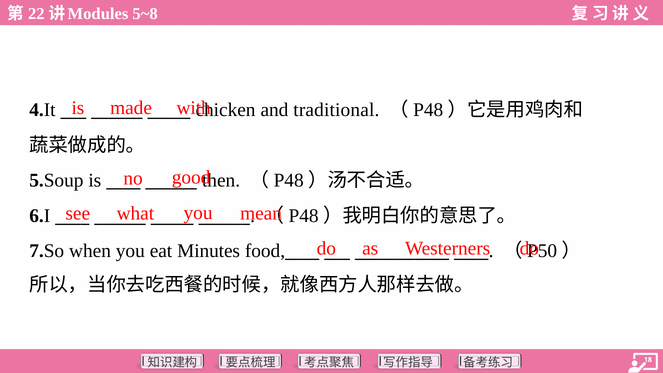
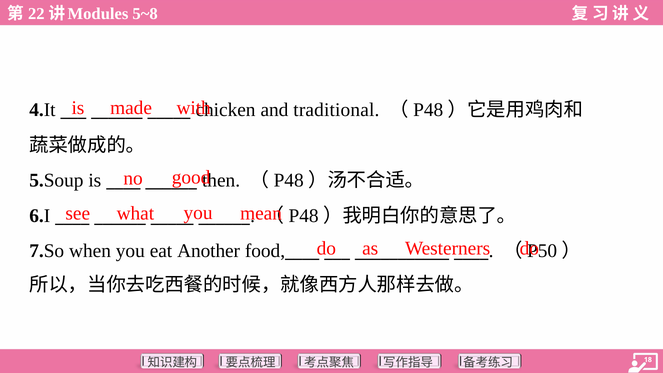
Minutes: Minutes -> Another (209, 251)
